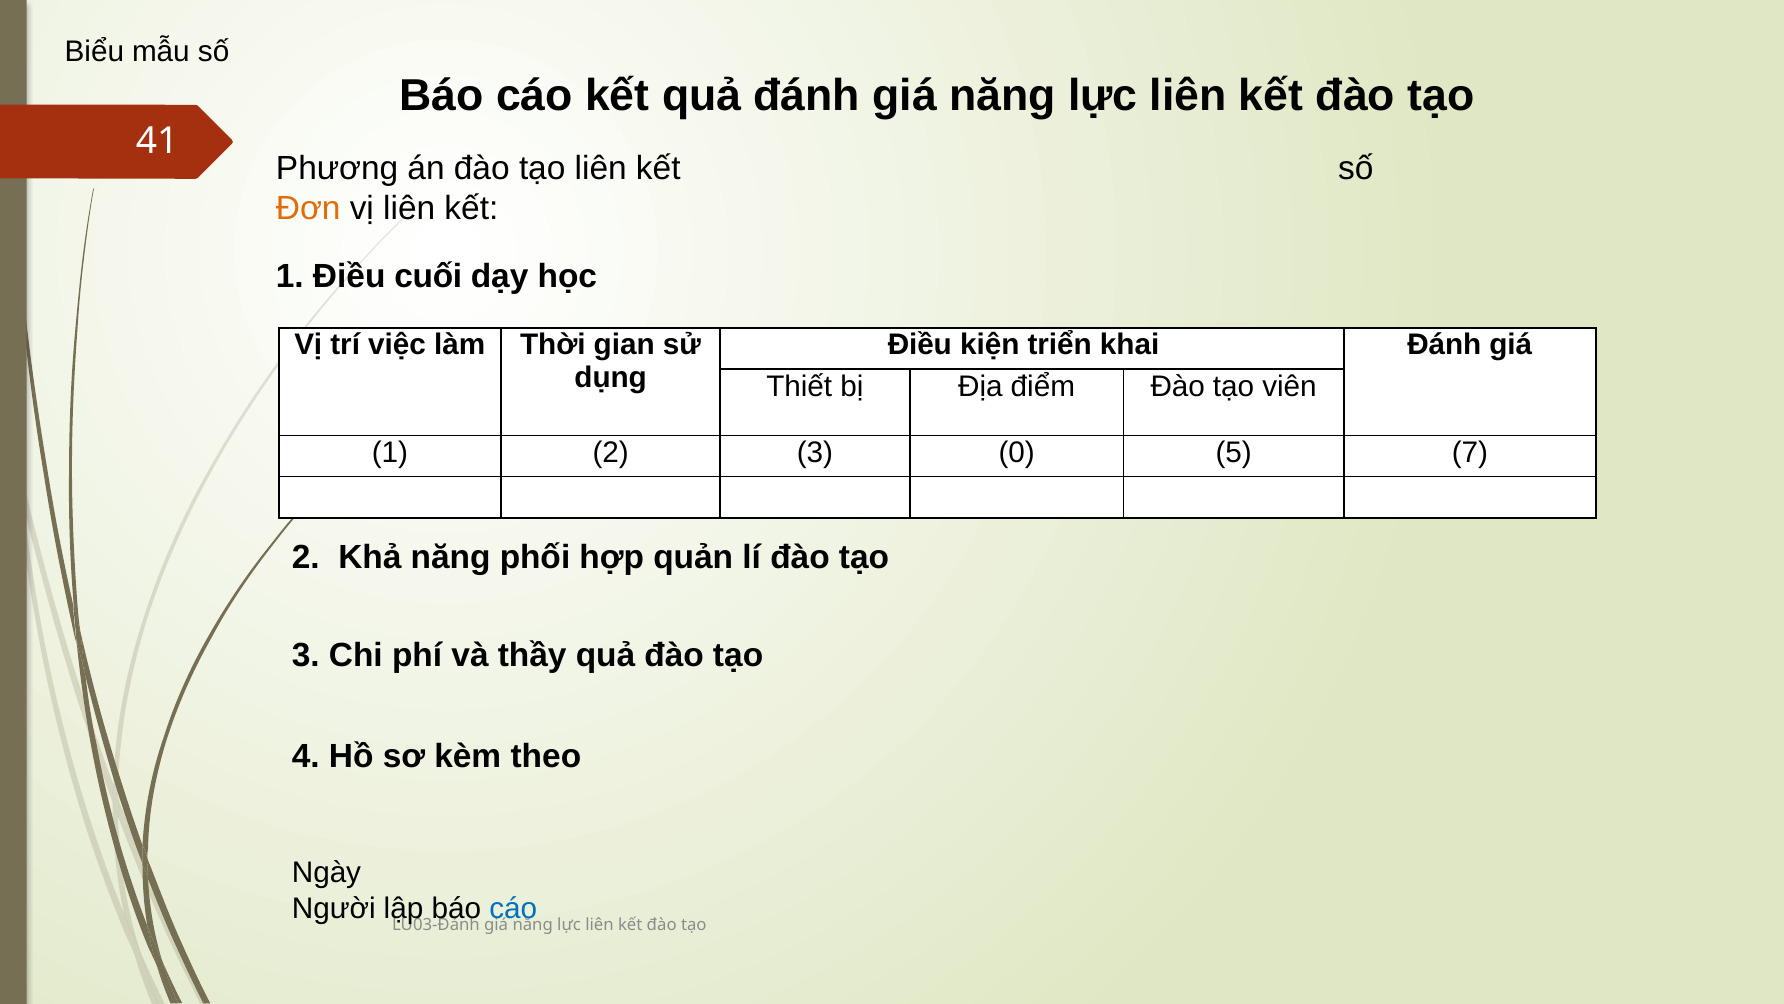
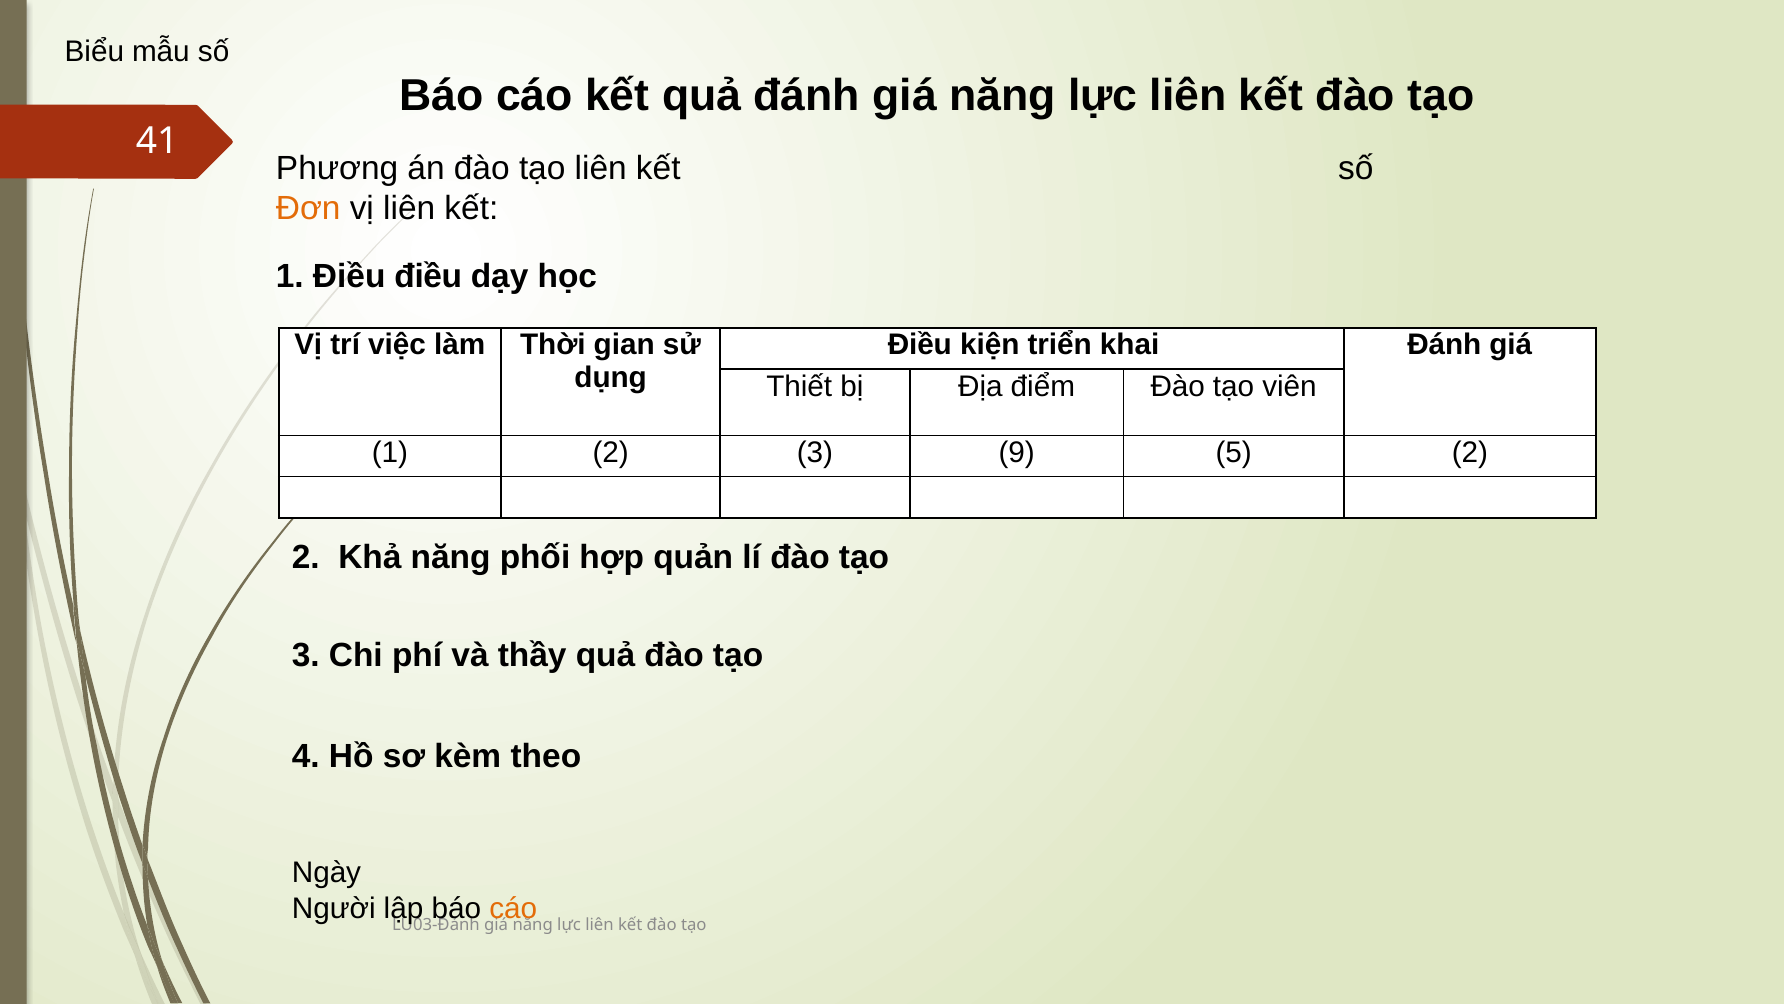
Điều cuối: cuối -> điều (428, 276)
0: 0 -> 9 (1017, 452)
5 7: 7 -> 2 (1470, 452)
cáo colour: blue -> orange (513, 908)
